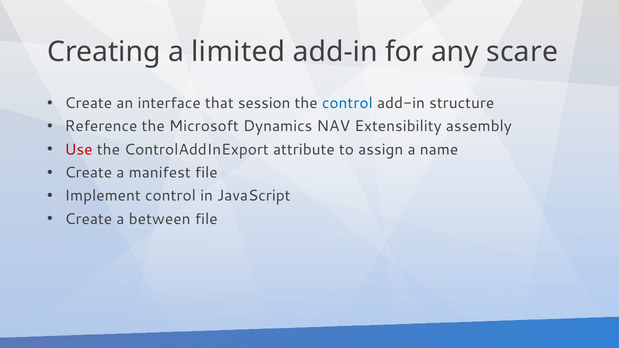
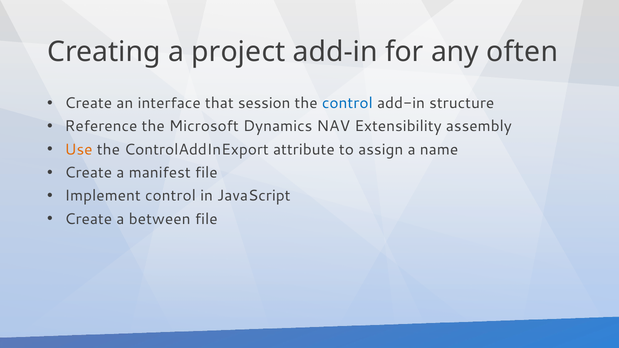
limited: limited -> project (238, 52)
scare: scare -> often (522, 52)
Use colour: red -> orange (79, 150)
